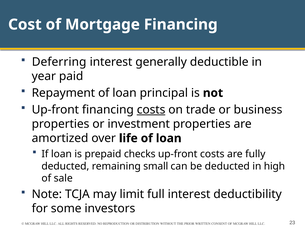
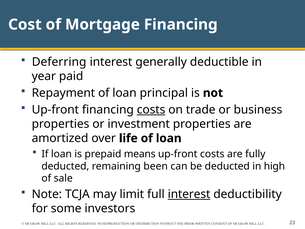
checks: checks -> means (140, 154)
small: small -> been (156, 166)
interest underline: none -> present (189, 194)
